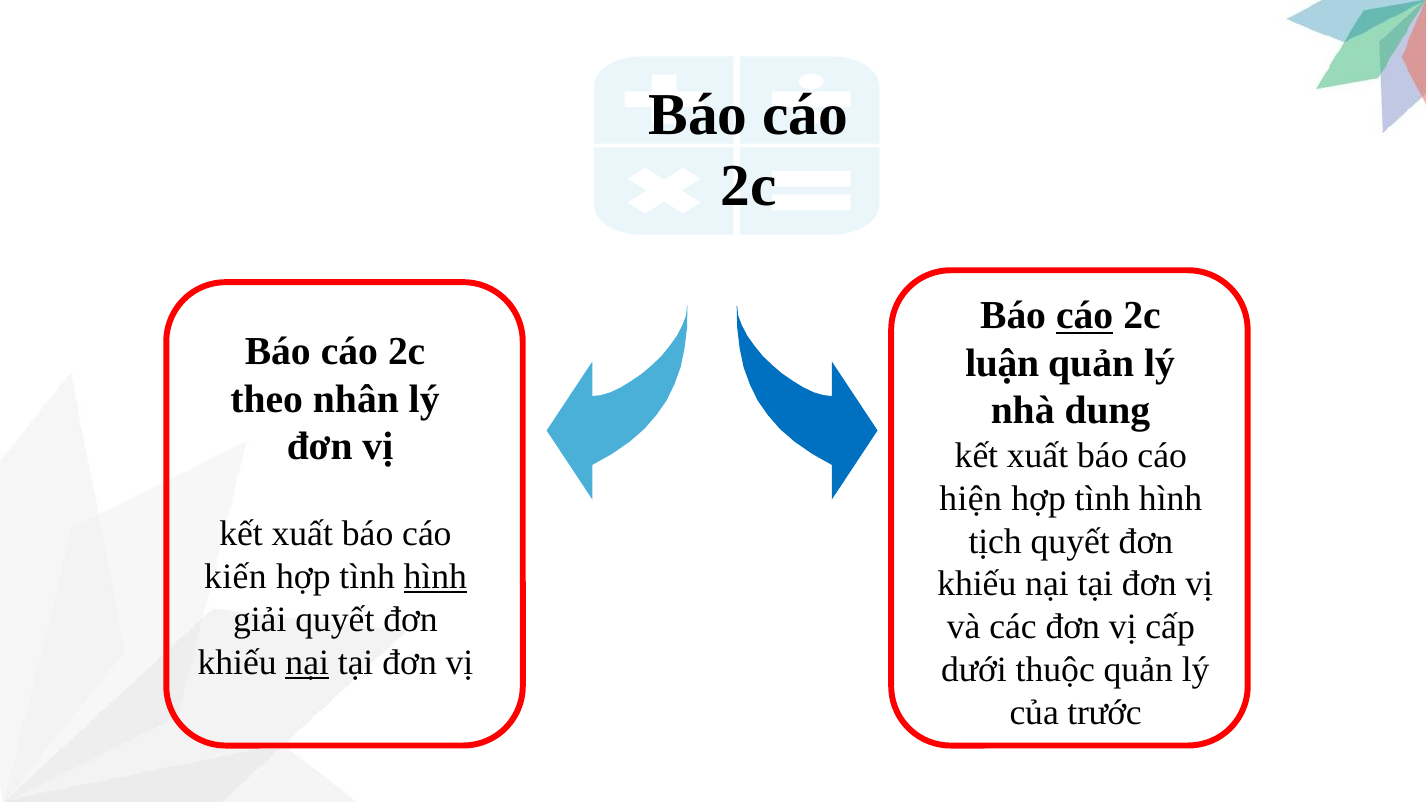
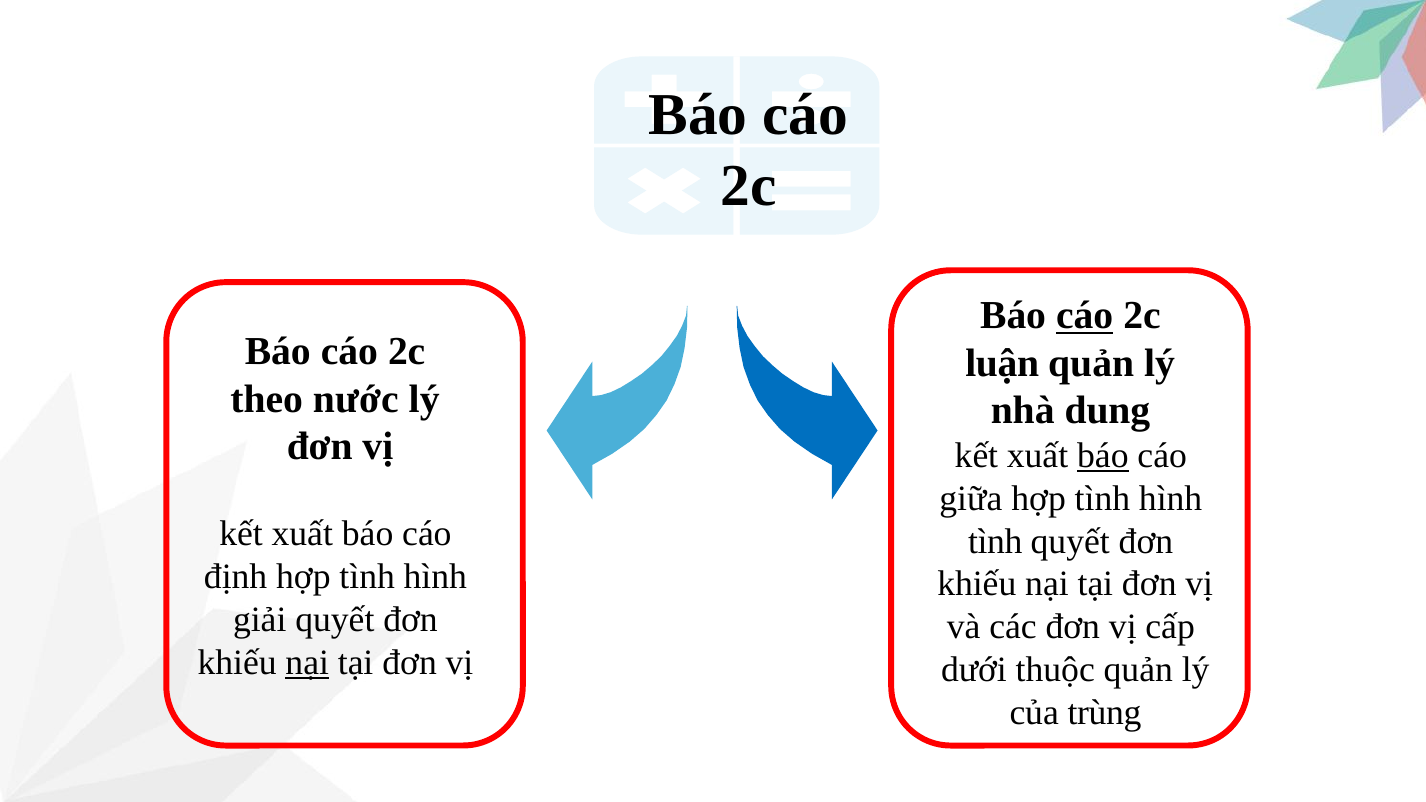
nhân: nhân -> nước (356, 399)
báo underline: none -> present (1103, 456)
hiện: hiện -> giữa (971, 499)
tịch: tịch -> tình (995, 541)
kiến: kiến -> định (236, 577)
hình underline: present -> none (435, 577)
trước: trước -> trùng (1105, 712)
